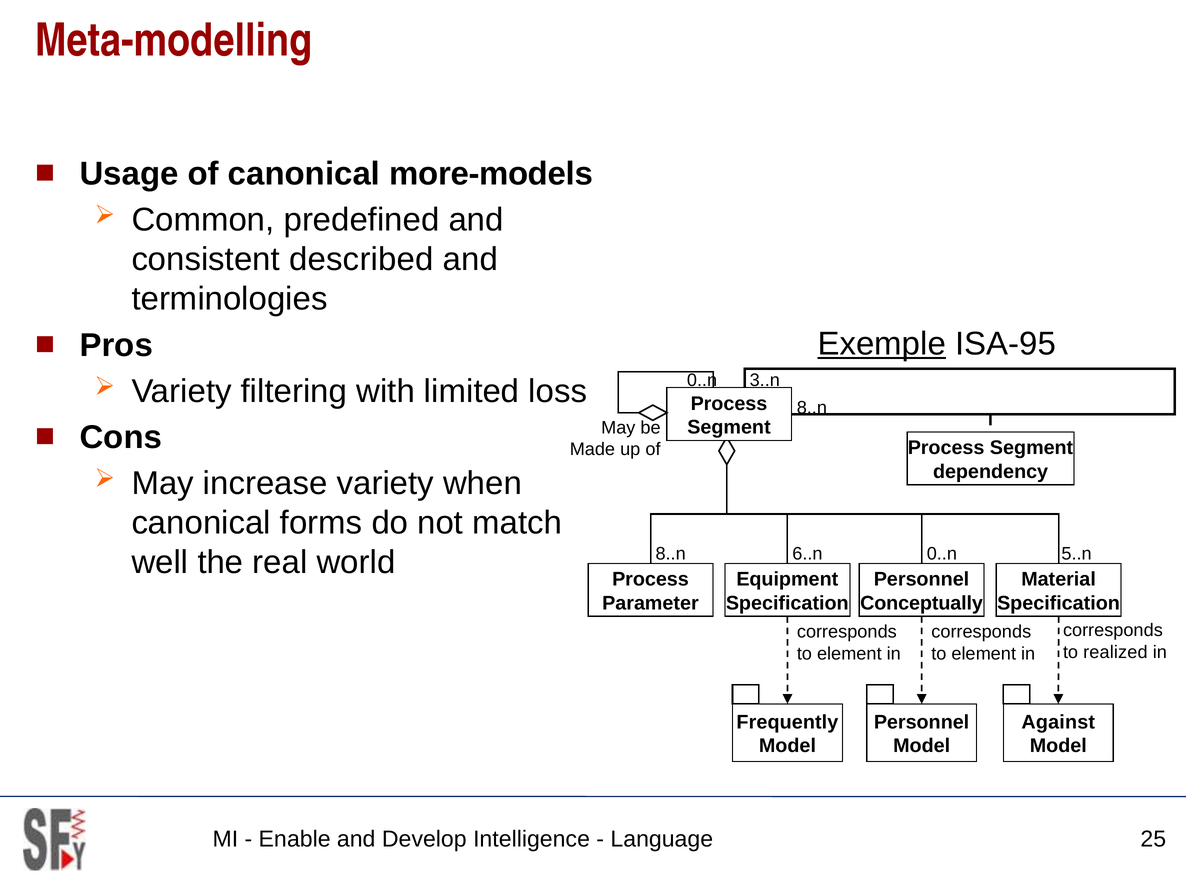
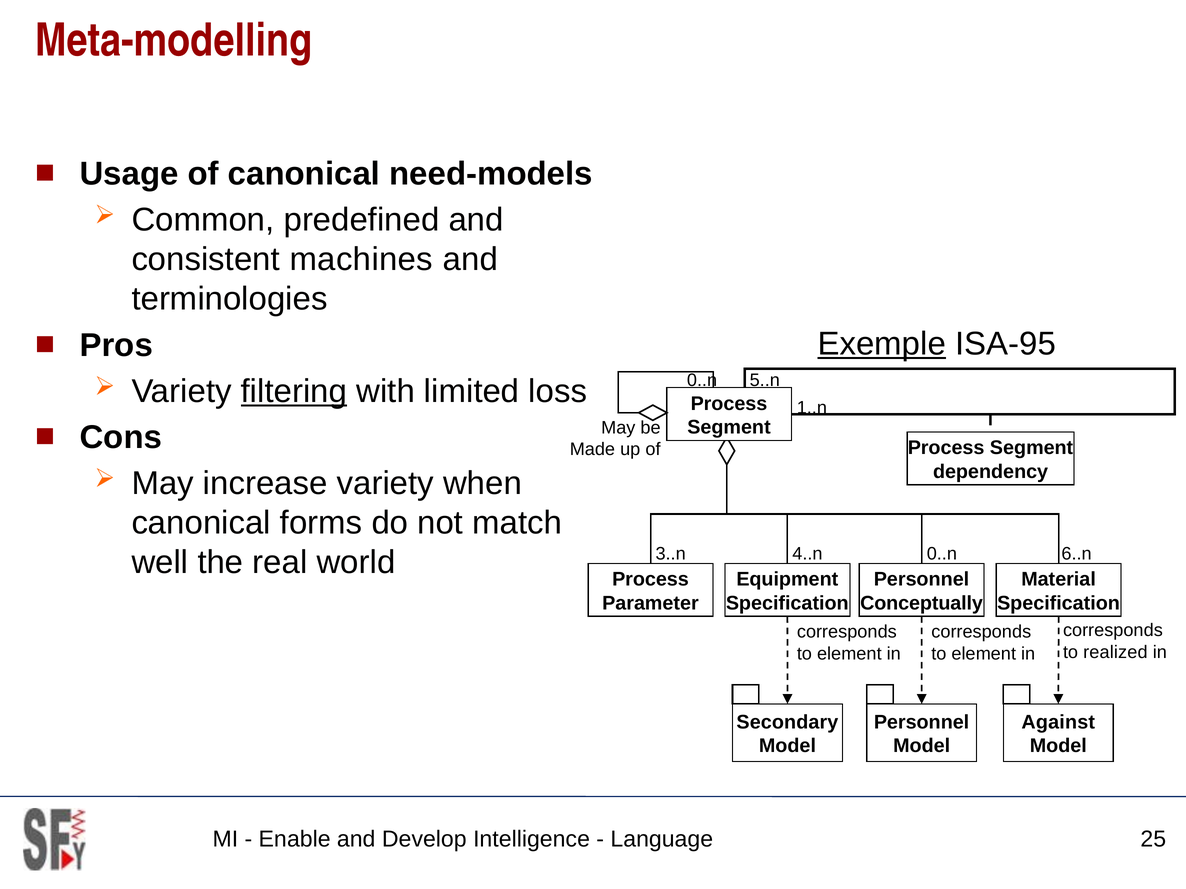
more-models: more-models -> need-models (491, 174)
described: described -> machines (361, 260)
3..n: 3..n -> 5..n (765, 380)
filtering underline: none -> present (294, 392)
8..n: 8..n -> 1..n (812, 408)
8..n: 8..n -> 3..n (671, 554)
6..n: 6..n -> 4..n (807, 554)
5..n: 5..n -> 6..n (1077, 554)
Frequently: Frequently -> Secondary (787, 723)
